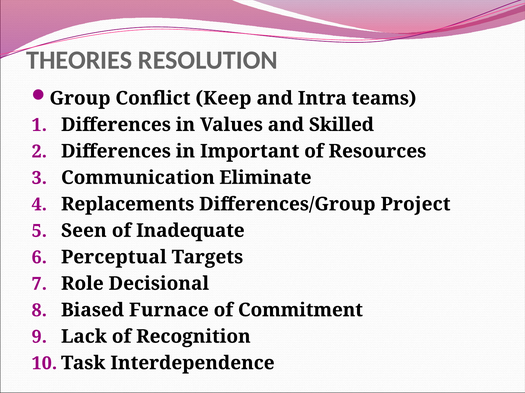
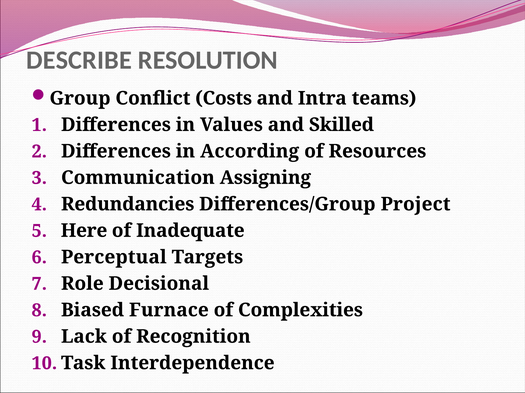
THEORIES: THEORIES -> DESCRIBE (79, 60)
Keep: Keep -> Costs (224, 98)
Important: Important -> According (250, 151)
Eliminate: Eliminate -> Assigning (265, 178)
Replacements: Replacements -> Redundancies (128, 205)
Seen: Seen -> Here (84, 231)
Commitment: Commitment -> Complexities (300, 311)
